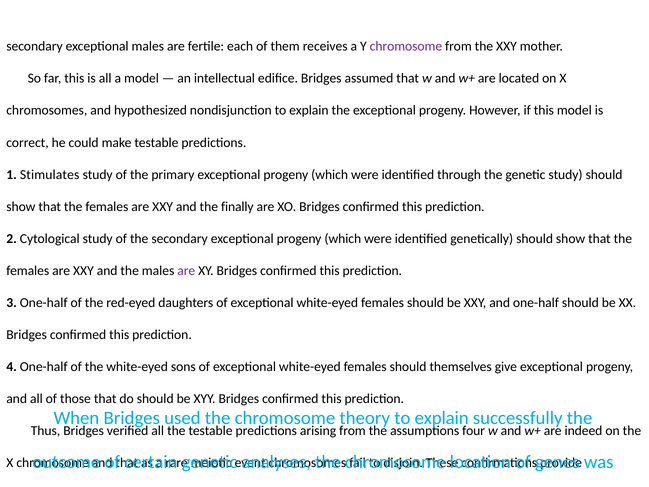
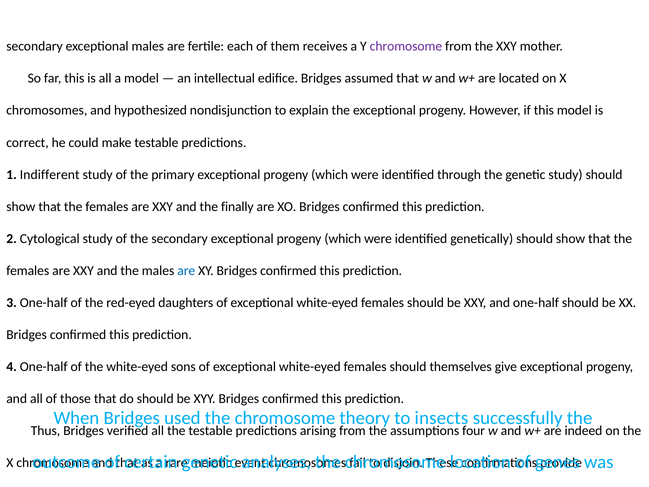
Stimulates: Stimulates -> Indifferent (50, 174)
are colour: purple -> blue (186, 270)
theory to explain: explain -> insects (441, 418)
